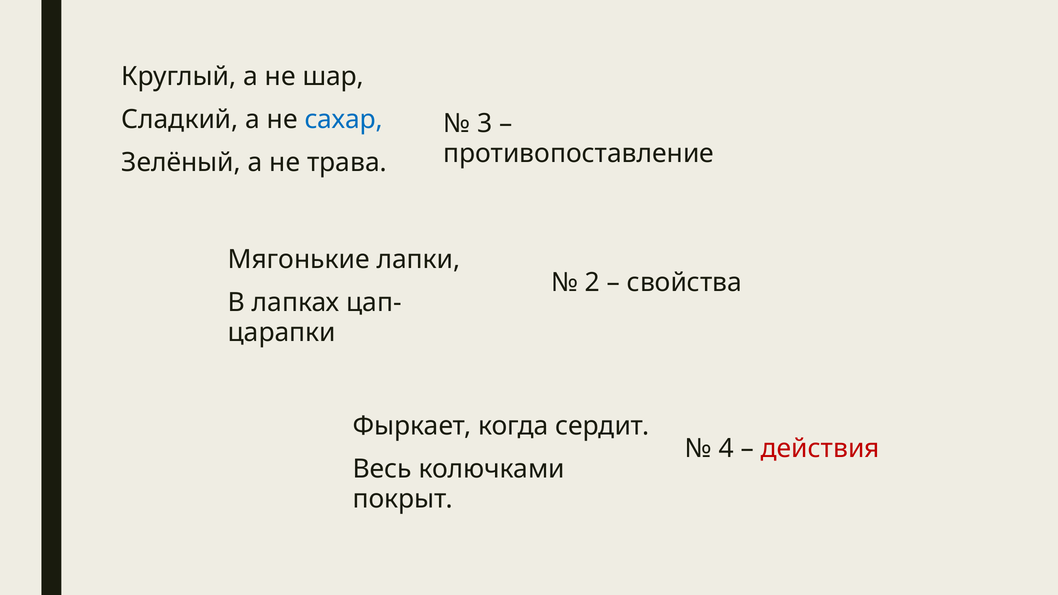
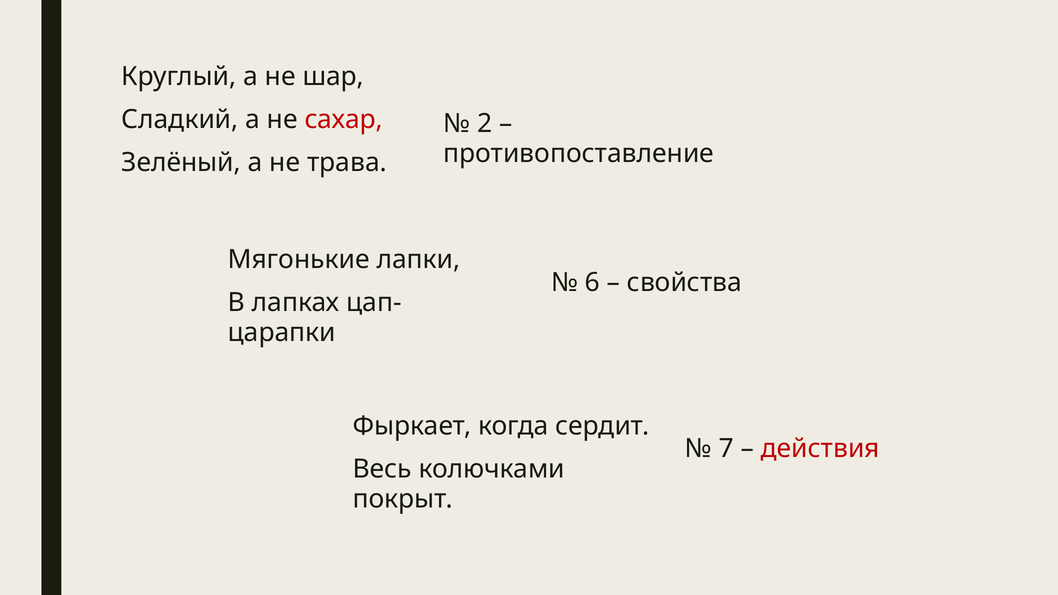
сахар colour: blue -> red (344, 119)
3: 3 -> 2 (485, 124)
2: 2 -> 6 (592, 282)
4: 4 -> 7 (726, 449)
